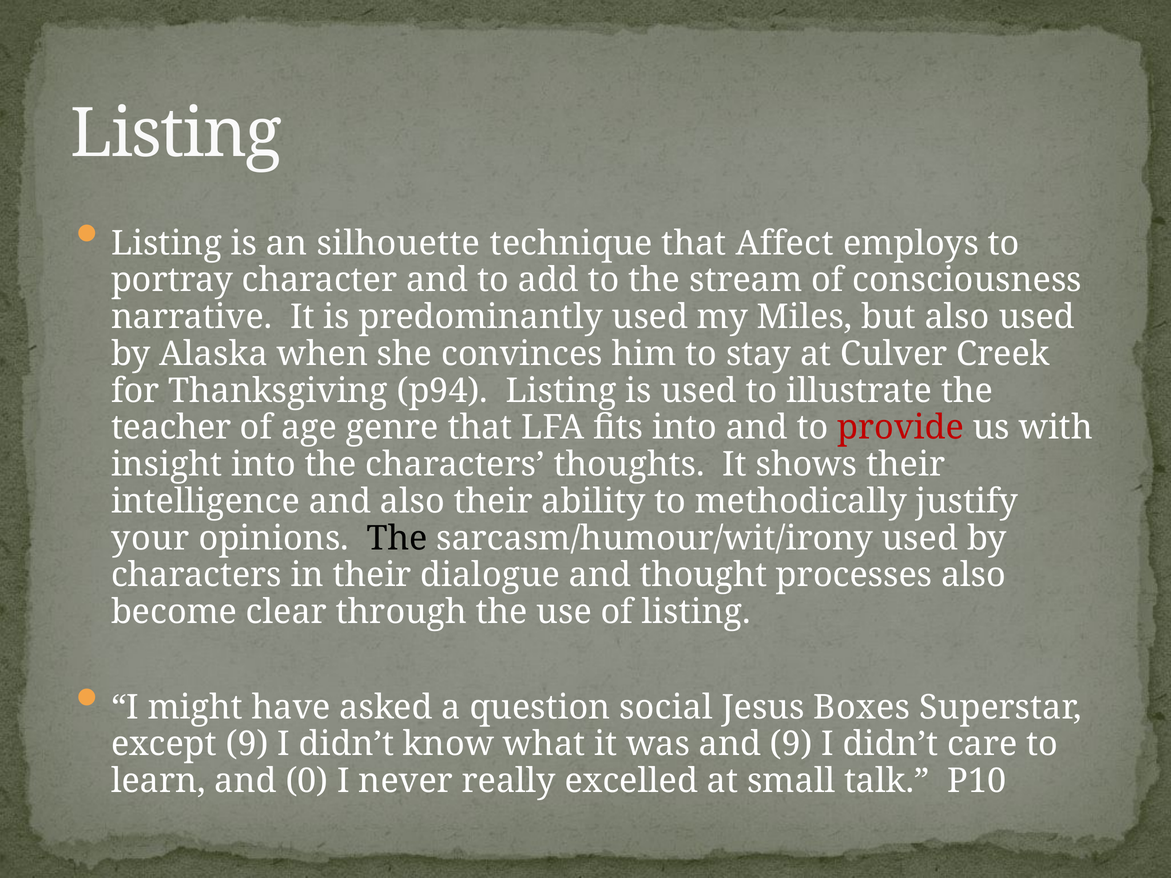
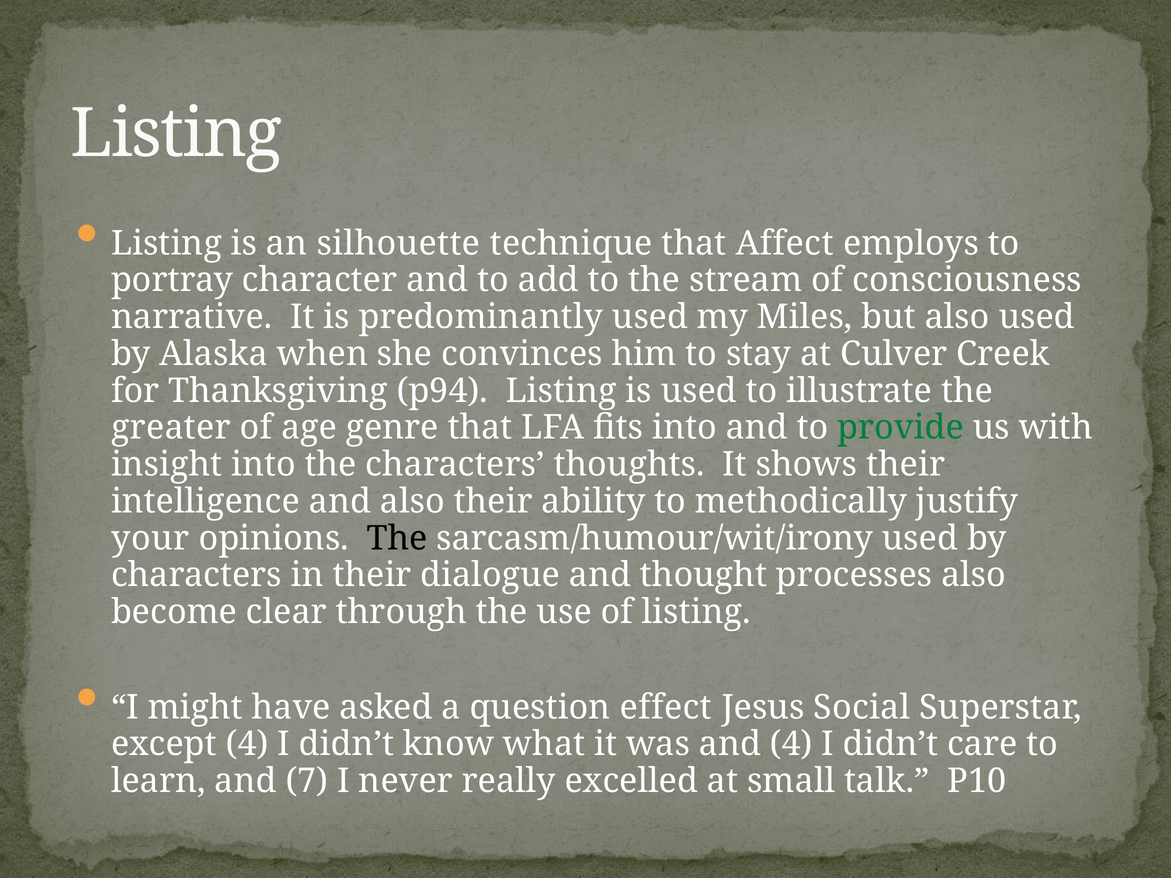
teacher: teacher -> greater (171, 428)
provide colour: red -> green (901, 428)
social: social -> effect (666, 708)
Boxes: Boxes -> Social (862, 708)
except 9: 9 -> 4 (247, 744)
and 9: 9 -> 4 (791, 744)
0: 0 -> 7 (307, 781)
